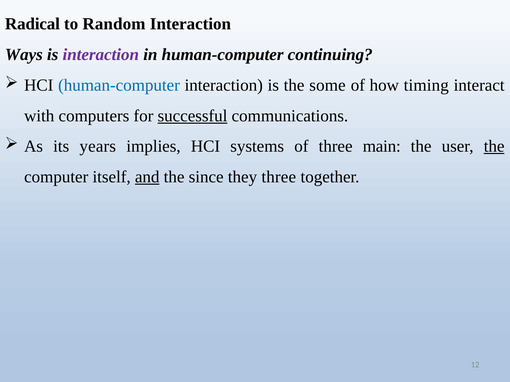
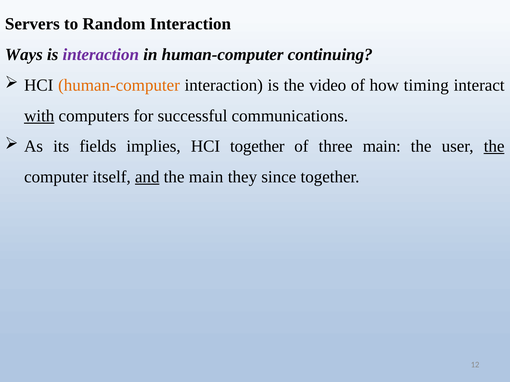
Radical: Radical -> Servers (32, 24)
human-computer colour: blue -> orange (119, 85)
some: some -> video (328, 85)
with underline: none -> present (39, 116)
successful underline: present -> none (193, 116)
years: years -> fields (98, 146)
HCI systems: systems -> together (257, 146)
the since: since -> main (206, 177)
they three: three -> since (279, 177)
